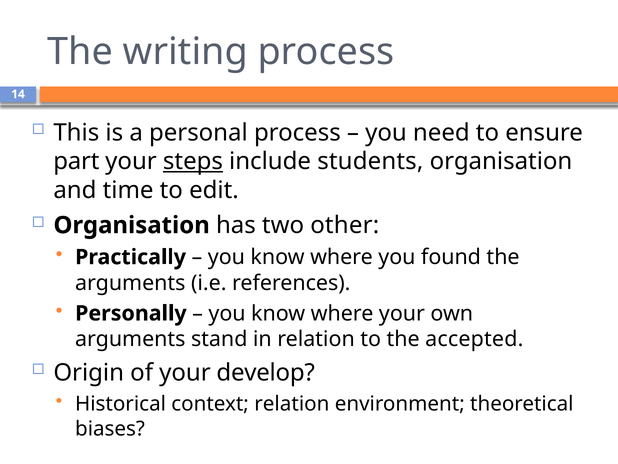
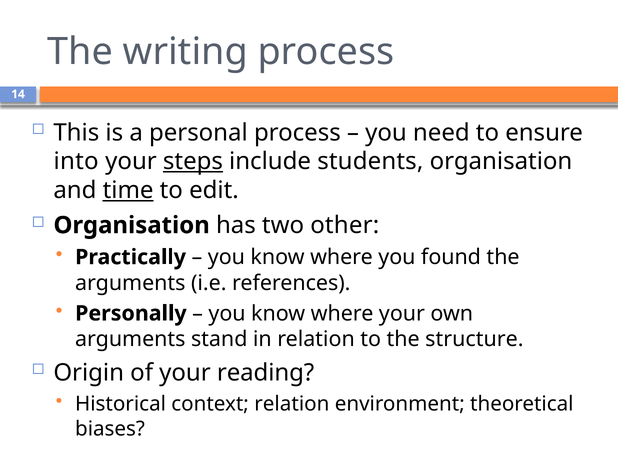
part: part -> into (76, 161)
time underline: none -> present (128, 190)
accepted: accepted -> structure (474, 339)
develop: develop -> reading (266, 372)
